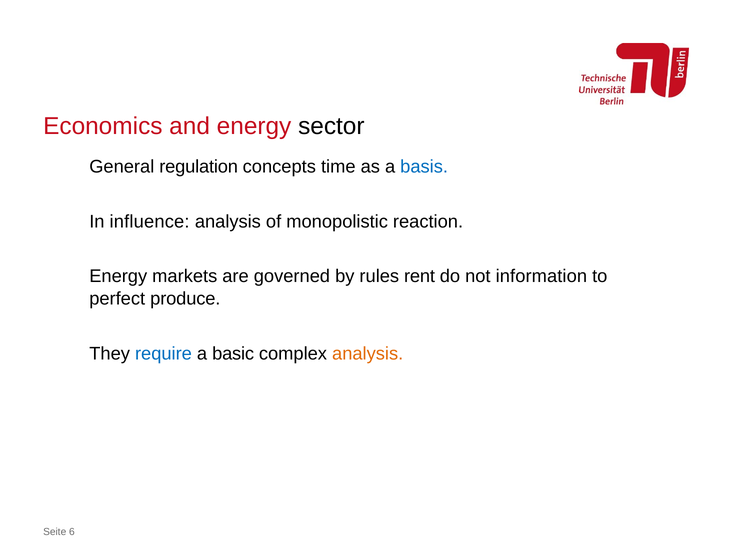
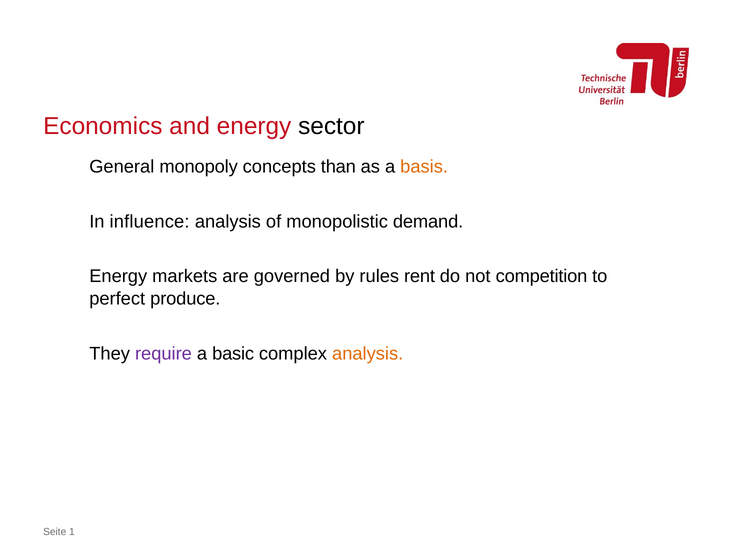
regulation: regulation -> monopoly (199, 167)
time: time -> than (338, 167)
basis colour: blue -> orange (424, 167)
reaction: reaction -> demand (428, 222)
information: information -> competition (542, 276)
require colour: blue -> purple (163, 354)
6: 6 -> 1 (72, 532)
